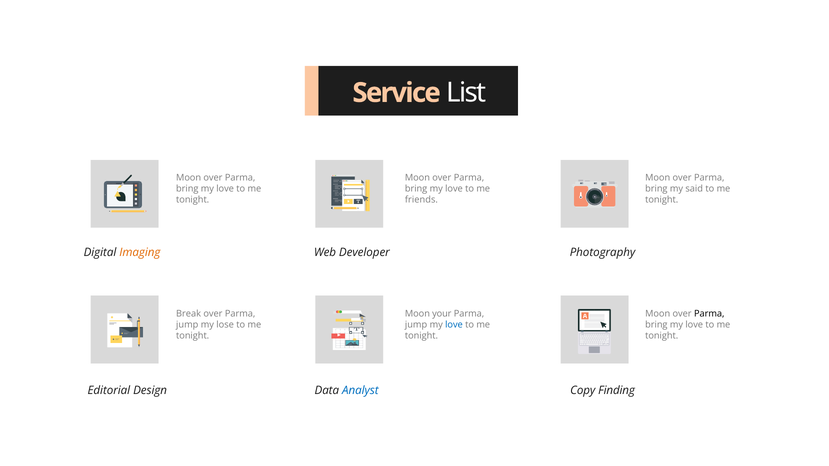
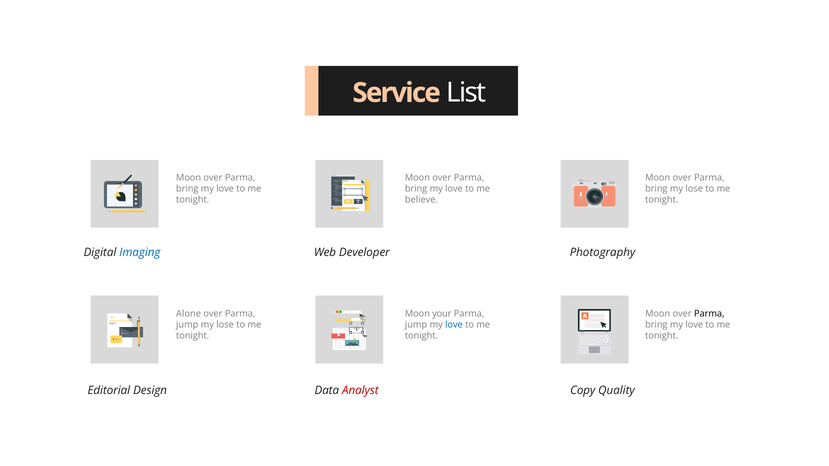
bring my said: said -> lose (694, 189)
friends: friends -> believe (421, 200)
Imaging colour: orange -> blue (140, 253)
Break: Break -> Alone (189, 314)
Analyst colour: blue -> red (360, 391)
Finding: Finding -> Quality (617, 391)
